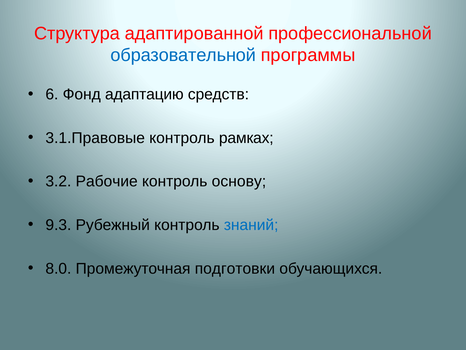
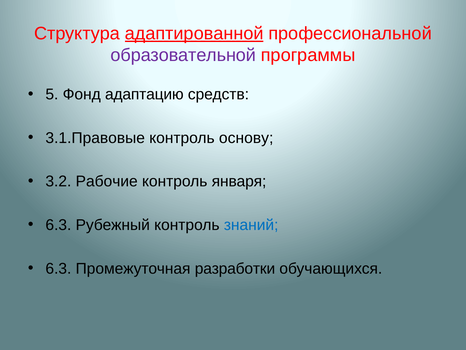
адаптированной underline: none -> present (194, 34)
образовательной colour: blue -> purple (183, 55)
6: 6 -> 5 (52, 94)
рамках: рамках -> основу (246, 138)
основу: основу -> января (239, 181)
9.3: 9.3 -> 6.3 (58, 225)
8.0: 8.0 -> 6.3 (58, 268)
подготовки: подготовки -> разработки (235, 268)
